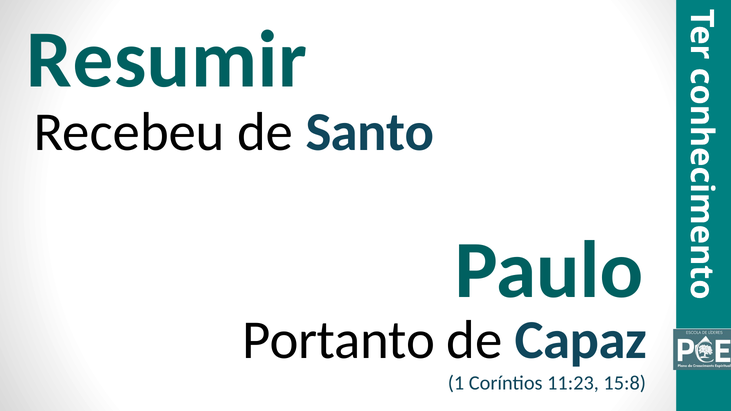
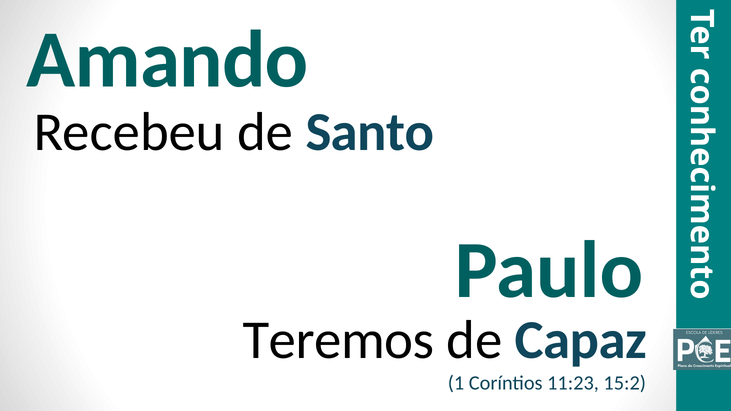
Resumir: Resumir -> Amando (167, 60)
Portanto: Portanto -> Teremos (339, 341)
15:8: 15:8 -> 15:2 (625, 383)
